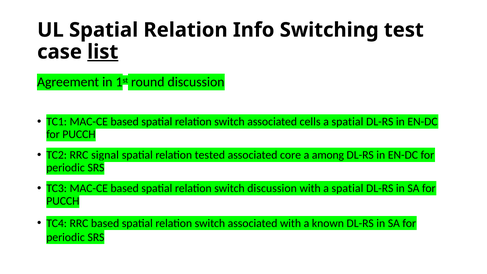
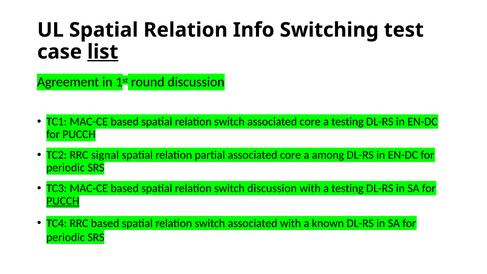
switch associated cells: cells -> core (310, 122)
spatial: spatial -> testing (348, 122)
tested: tested -> partial (210, 155)
with a spatial: spatial -> testing (348, 188)
PUCCH underline: none -> present (63, 201)
